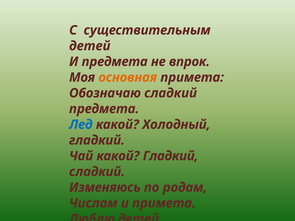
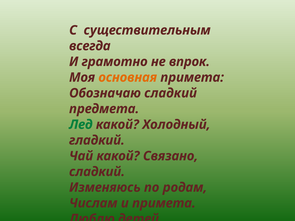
детей: детей -> всегда (90, 46)
И предмета: предмета -> грамотно (115, 62)
Лед colour: blue -> green (81, 125)
какой Гладкий: Гладкий -> Связано (170, 156)
